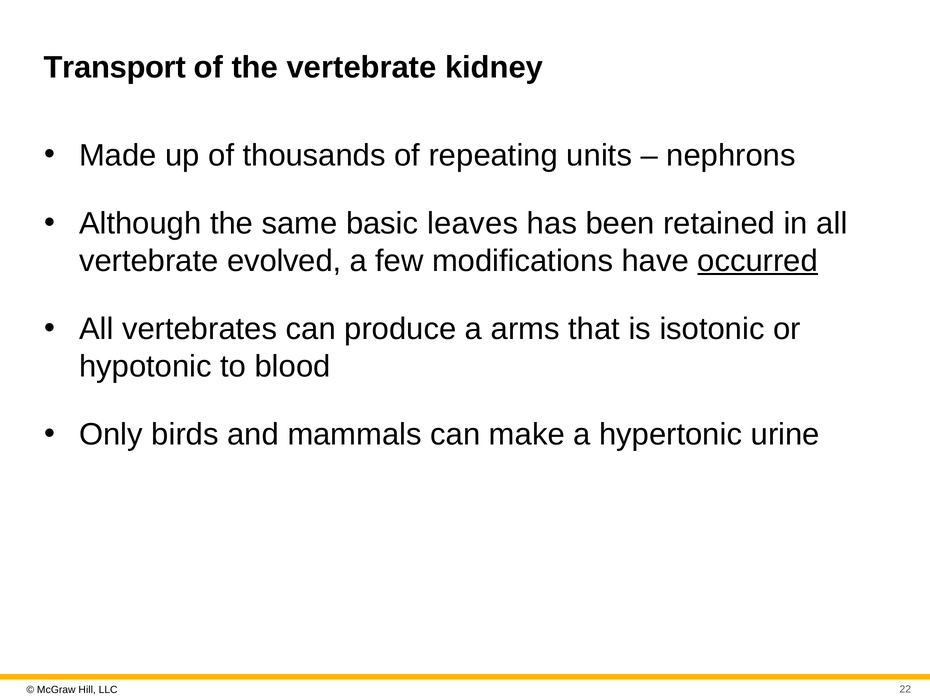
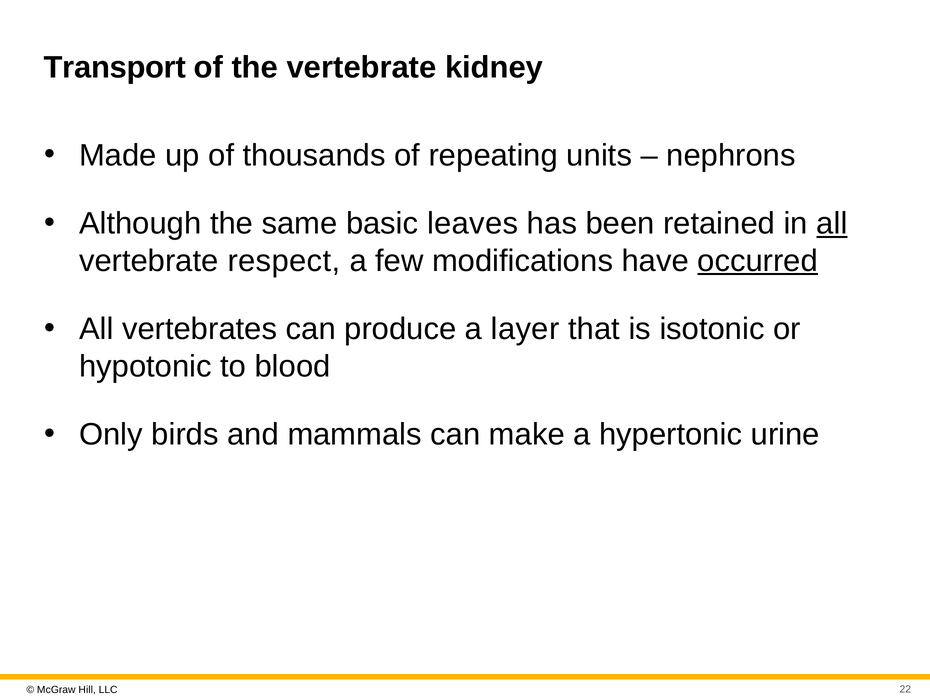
all underline: none -> present (832, 223)
evolved: evolved -> respect (284, 261)
arms: arms -> layer (525, 329)
